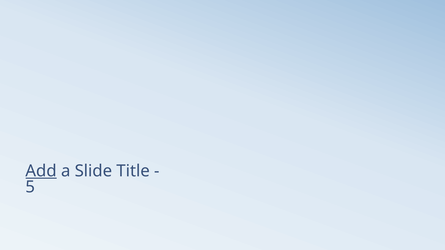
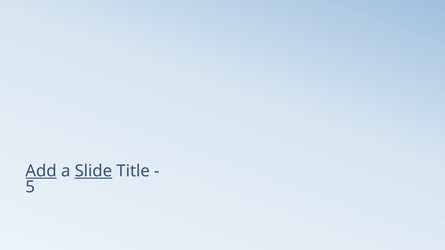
Slide underline: none -> present (93, 171)
